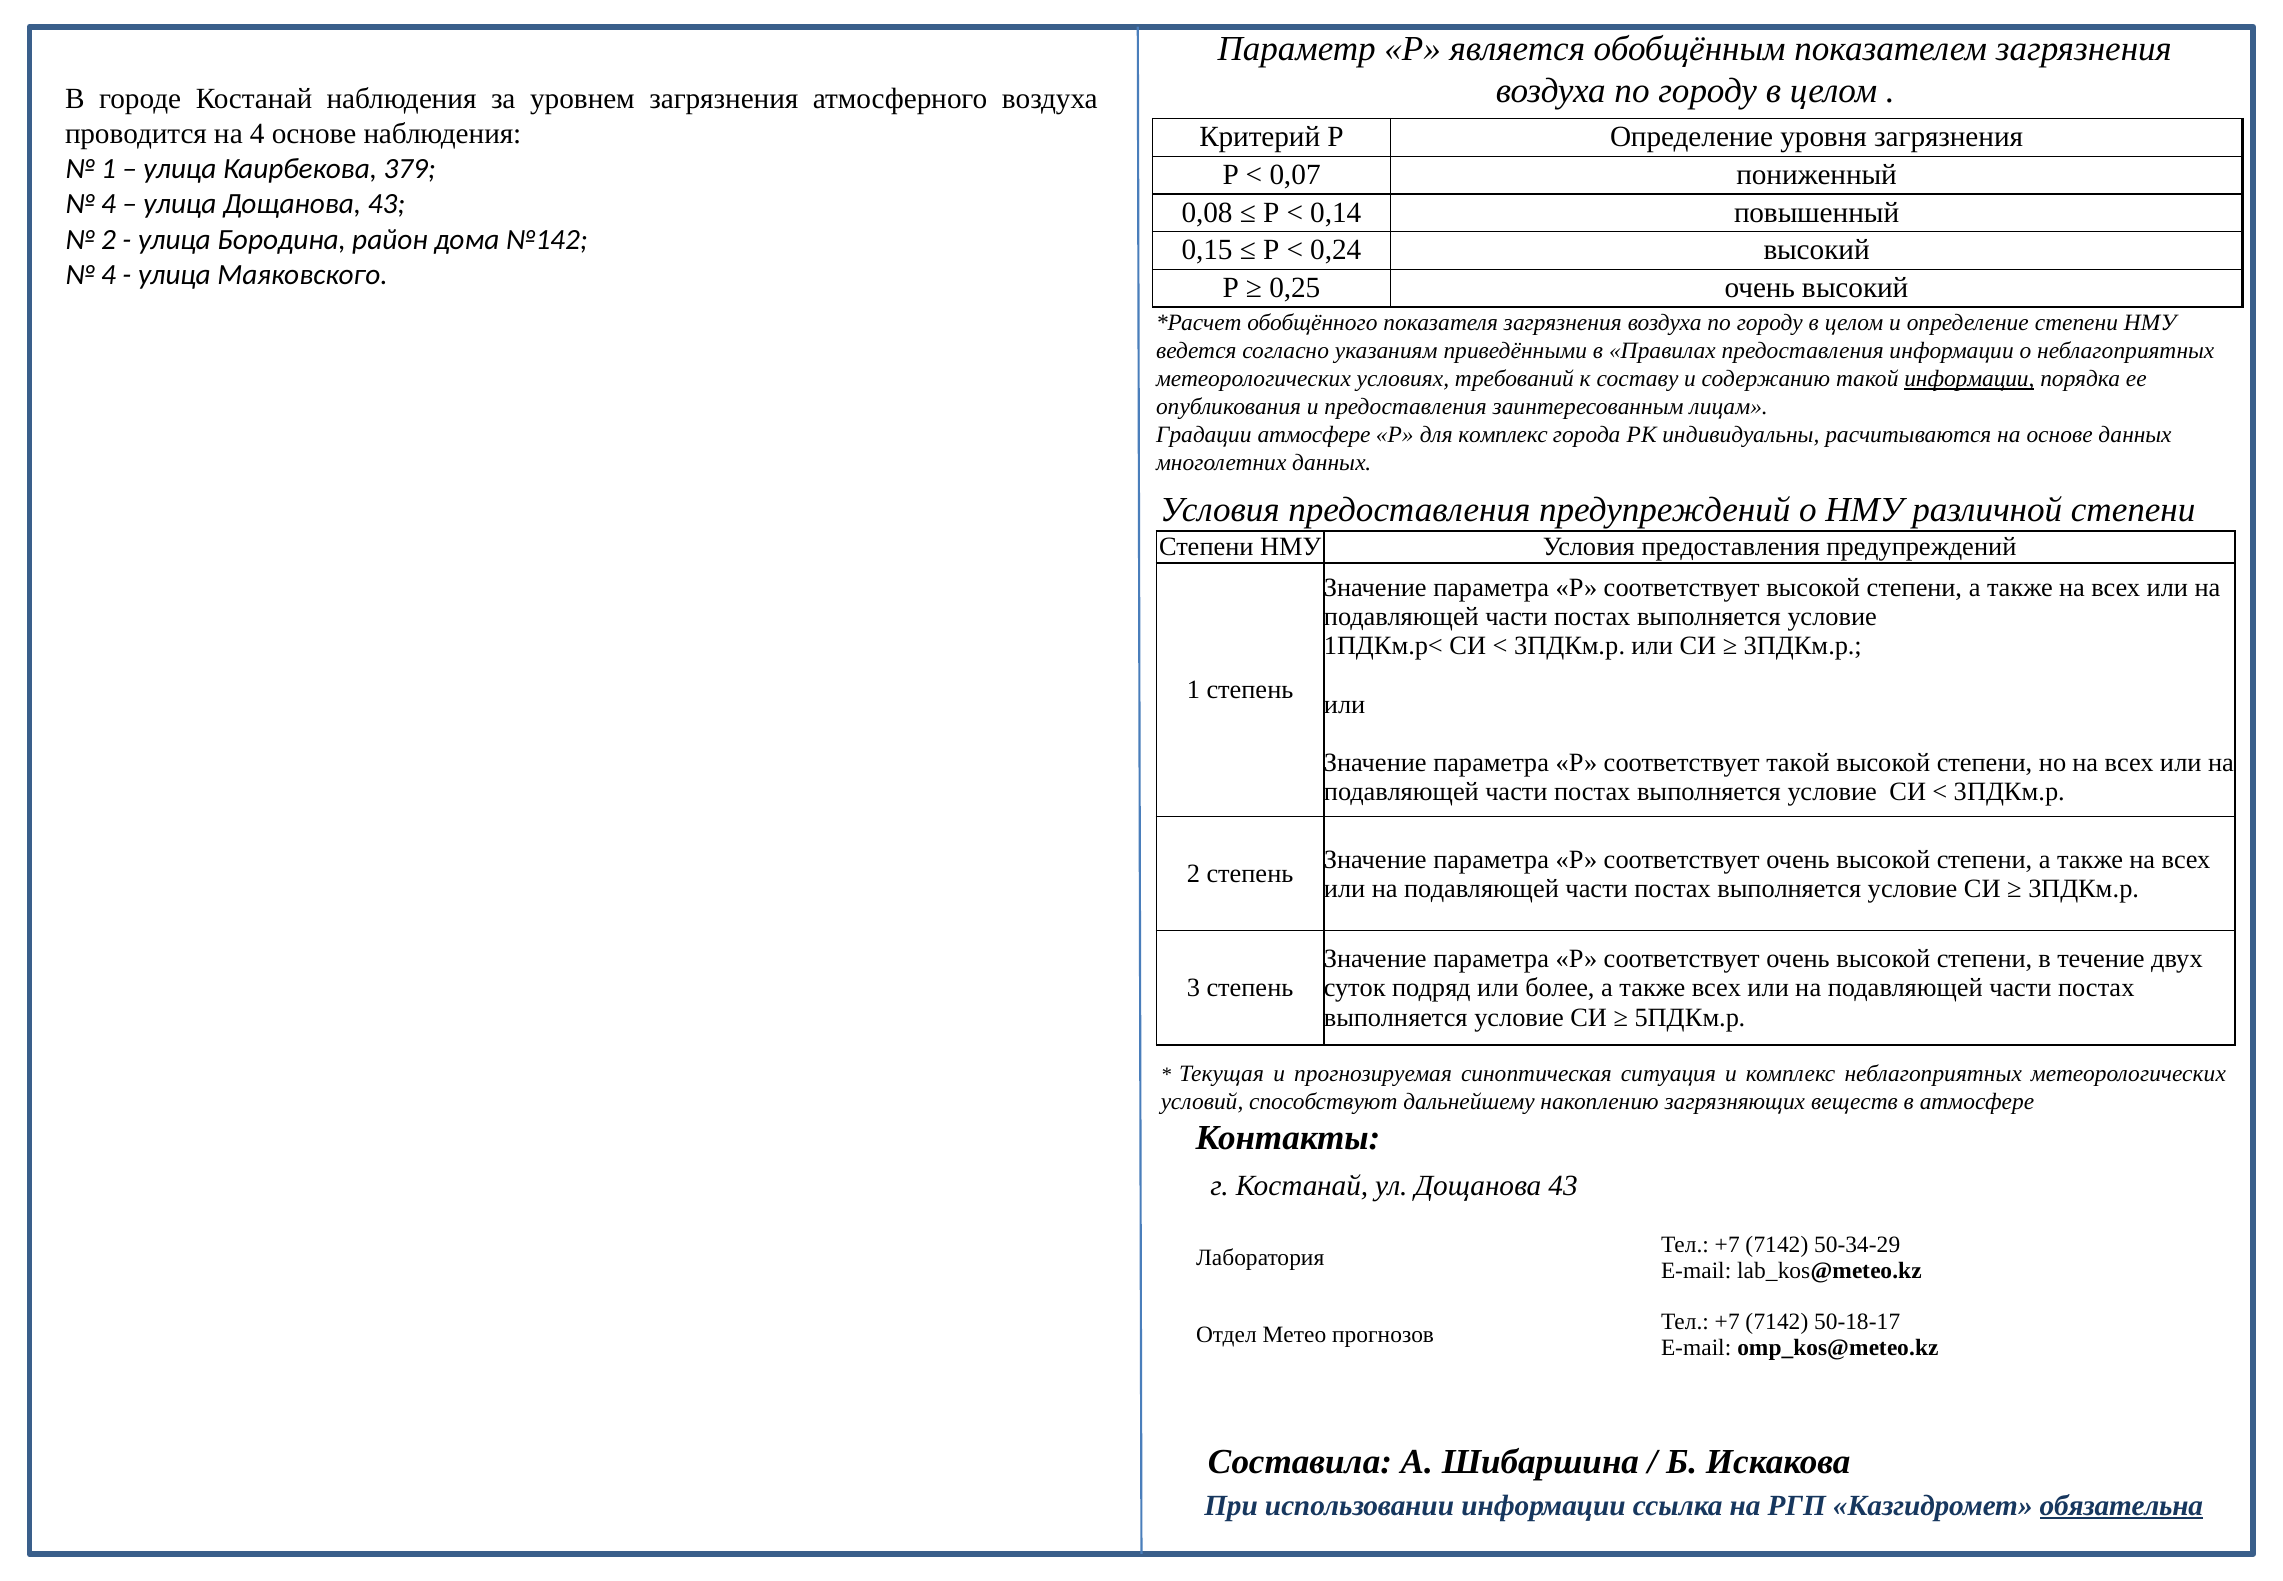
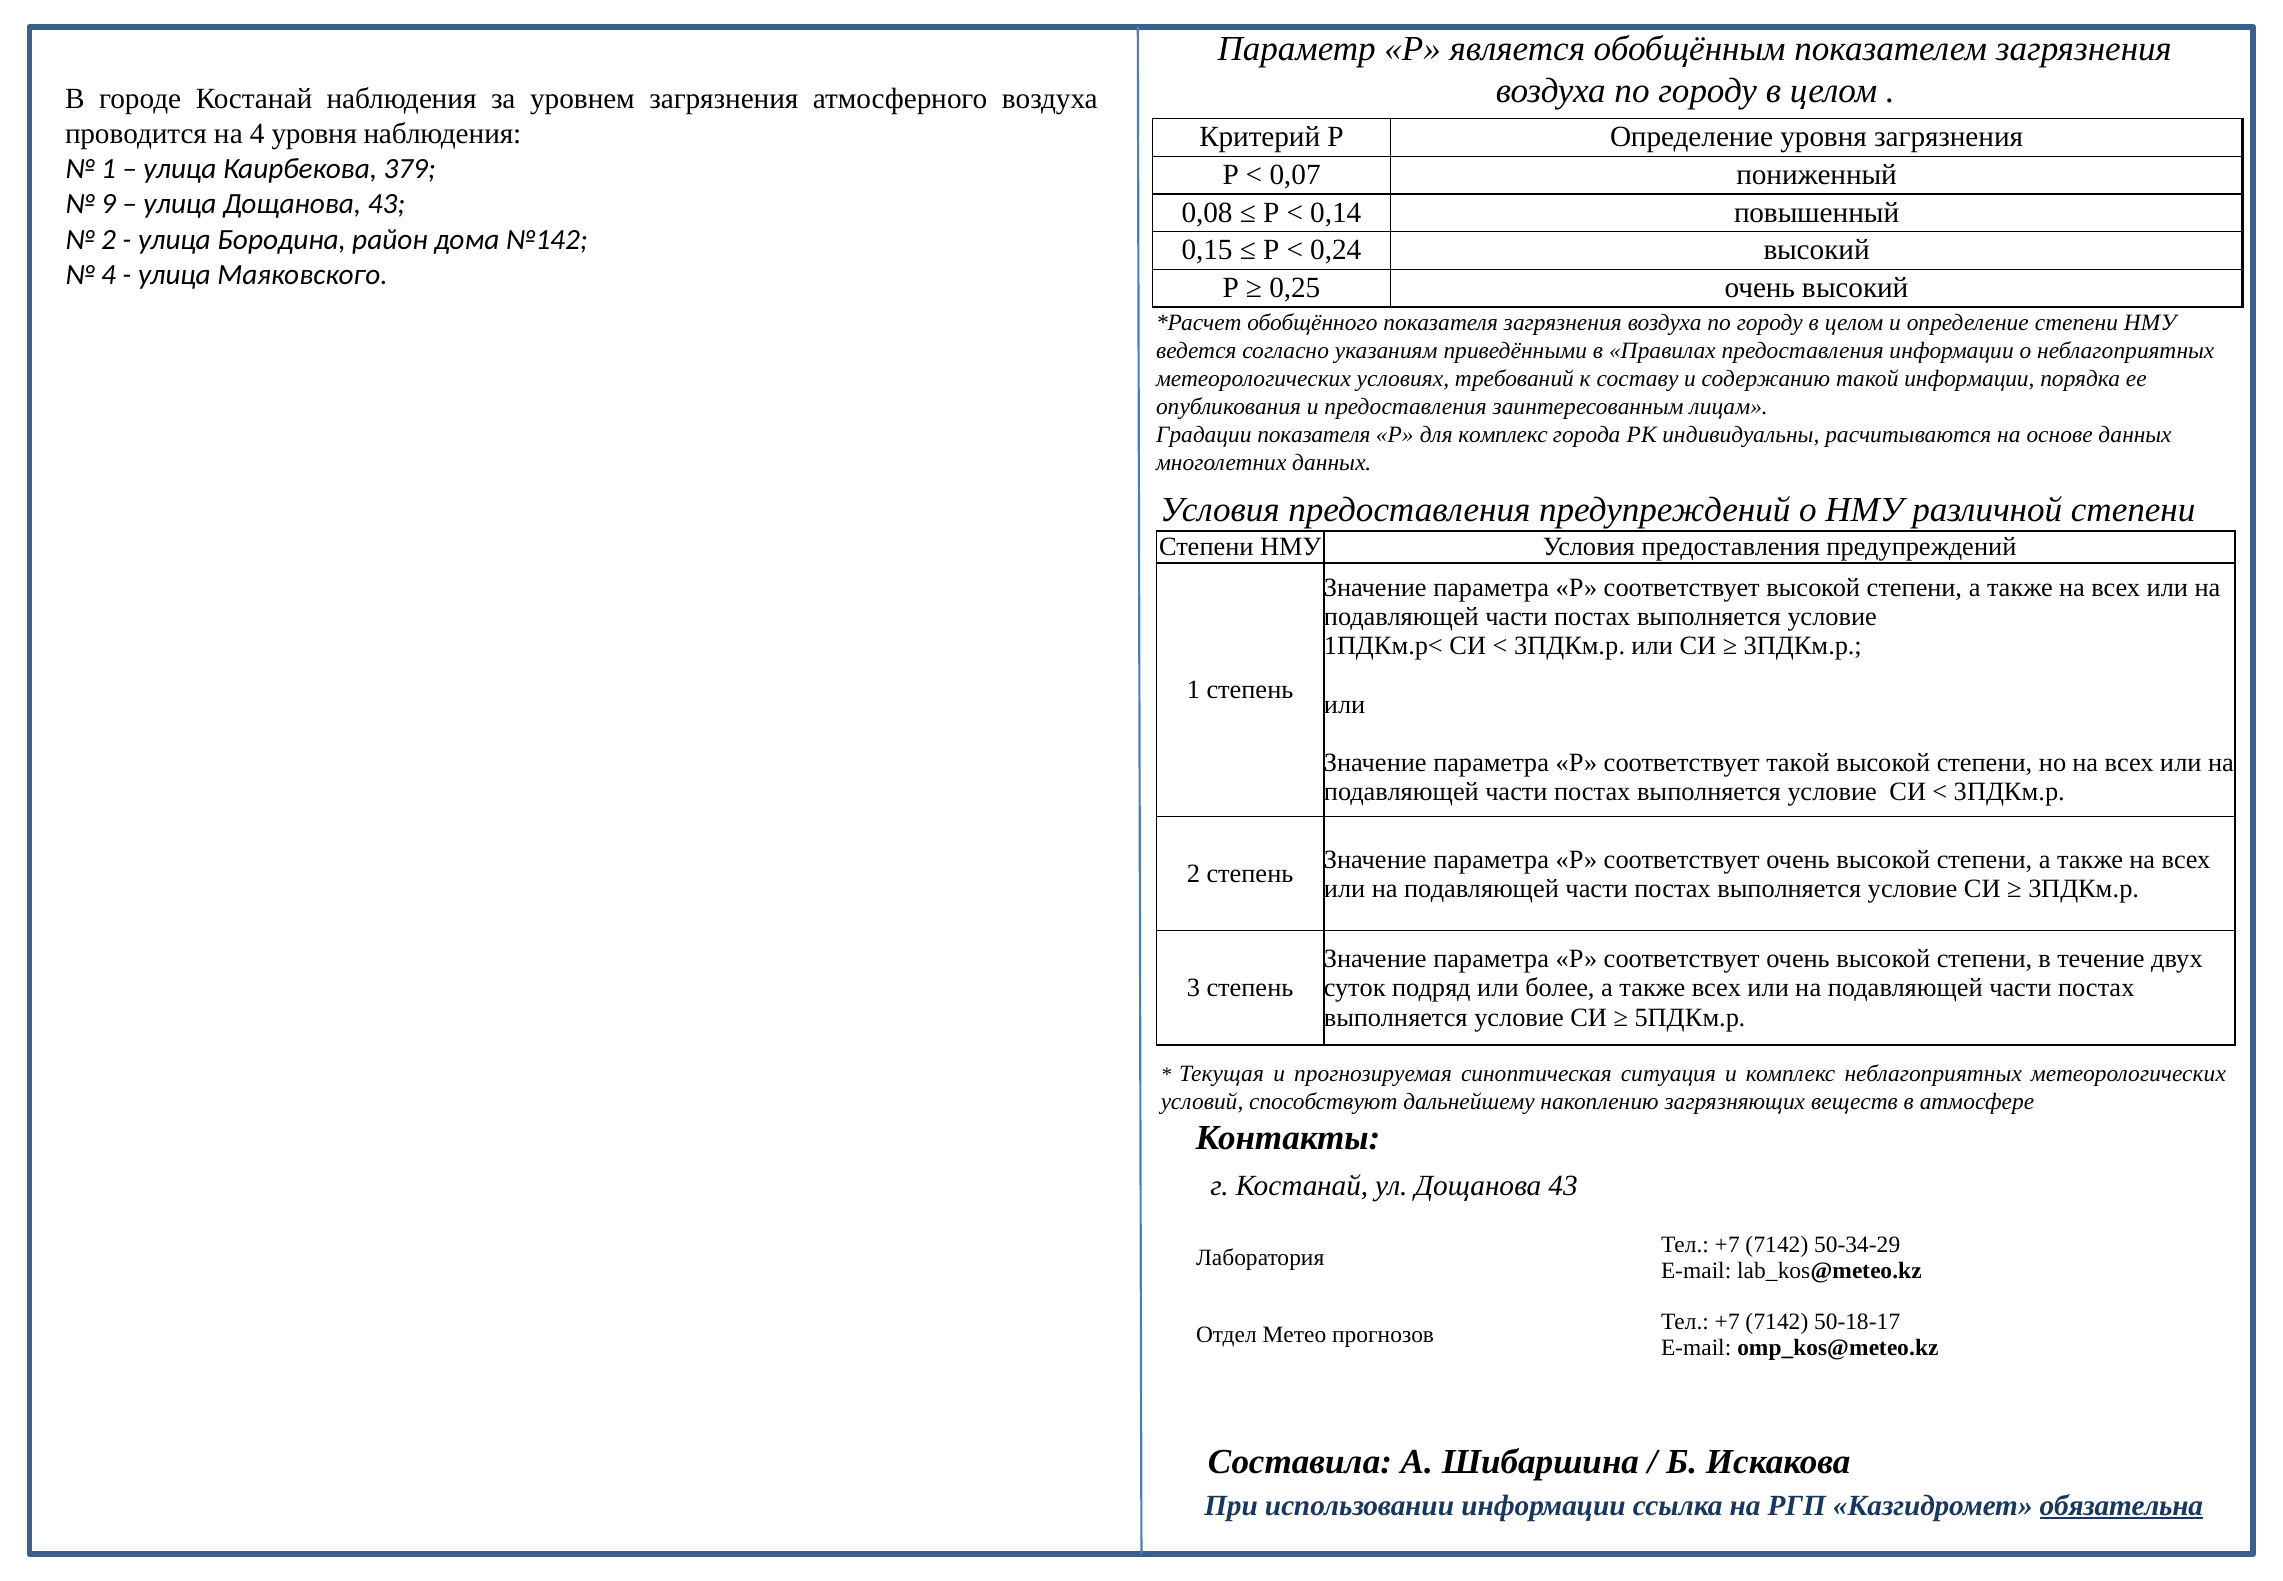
4 основе: основе -> уровня (314, 134)
4: 4 -> 9 (109, 204)
информации underline: present -> none (1969, 379)
Градации атмосфере: атмосфере -> показателя (1314, 435)
